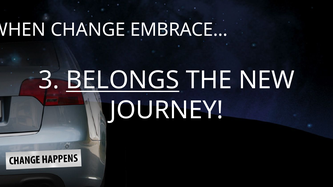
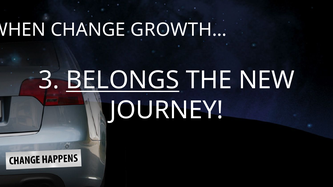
EMBRACE…: EMBRACE… -> GROWTH… (179, 30)
